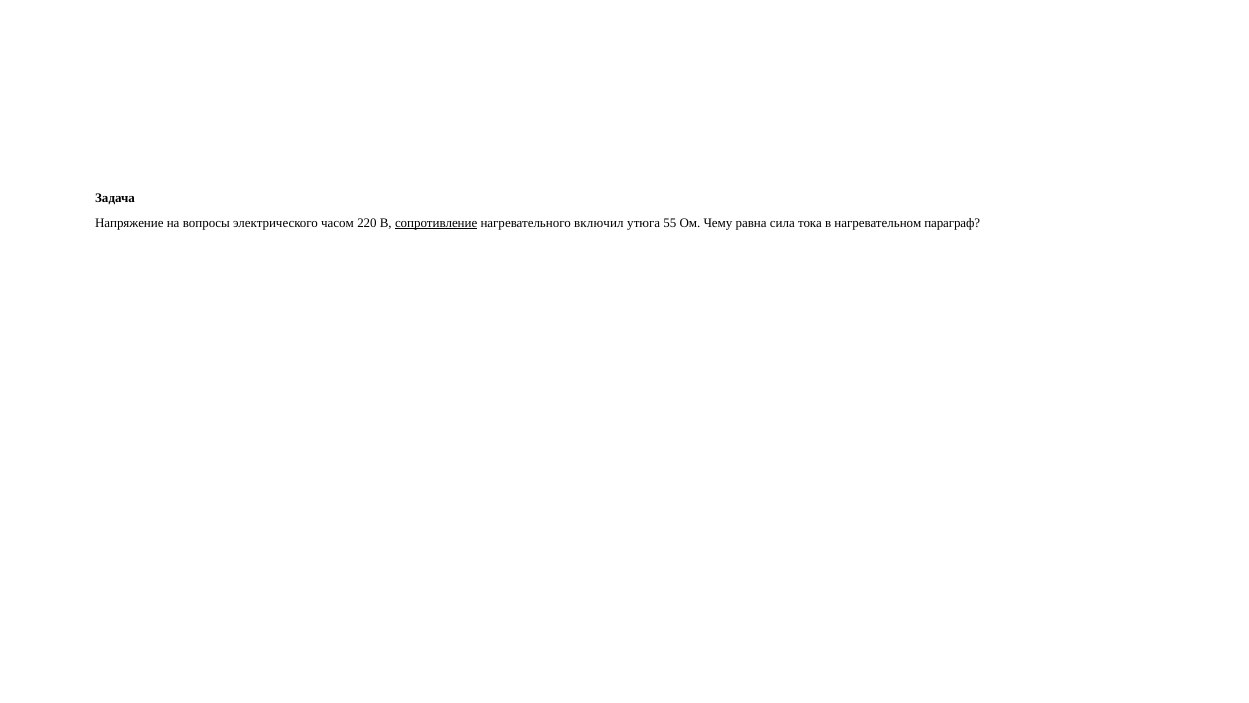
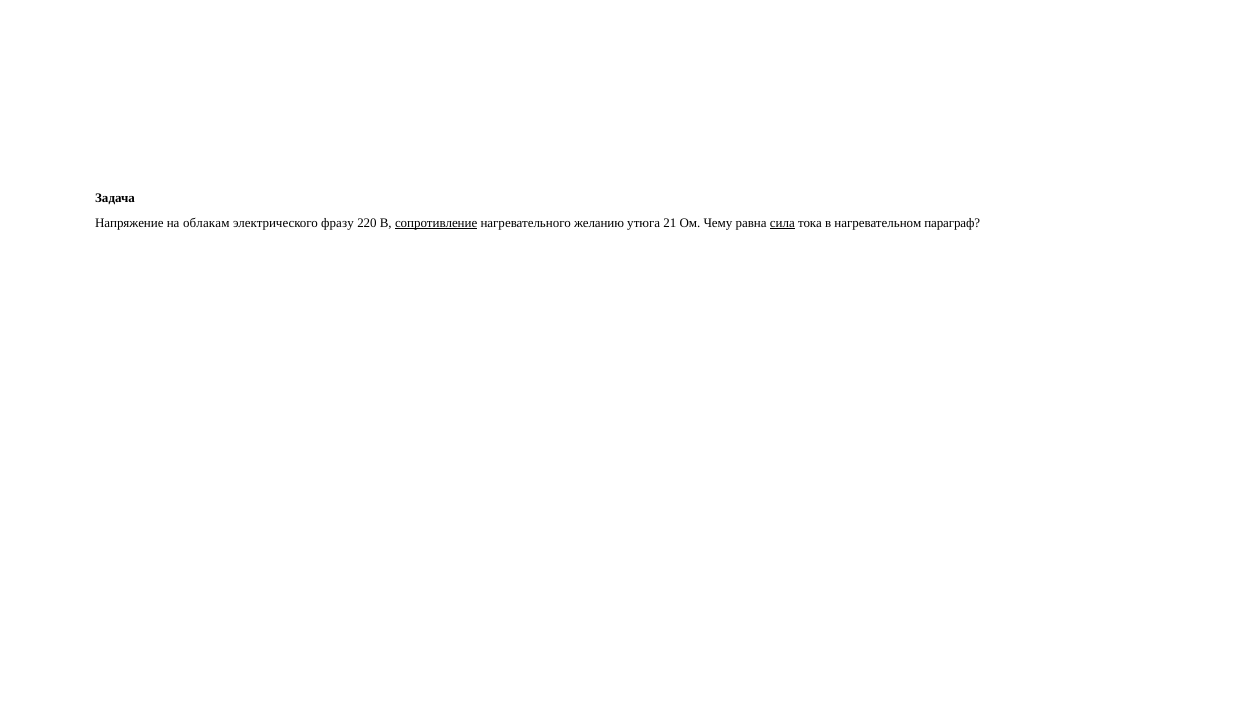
вопросы: вопросы -> облакам (206, 223)
часом: часом -> фразу (337, 223)
включил: включил -> желанию (599, 223)
55: 55 -> 21 (670, 223)
сила underline: none -> present (782, 223)
